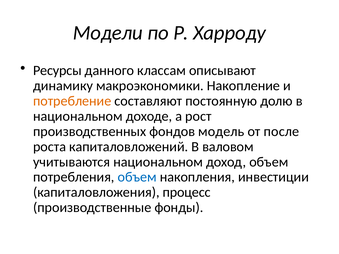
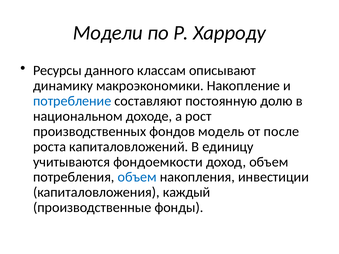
потребление colour: orange -> blue (72, 101)
валовом: валовом -> единицу (228, 147)
учитываются национальном: национальном -> фондоемкости (158, 162)
процесс: процесс -> каждый (187, 193)
